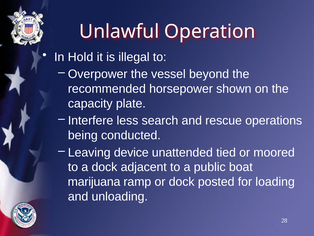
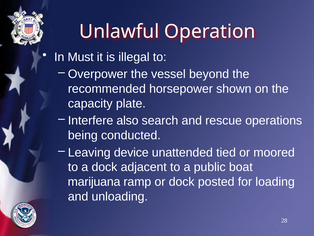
Hold: Hold -> Must (81, 57)
less: less -> also (128, 120)
